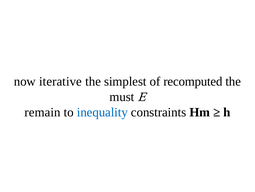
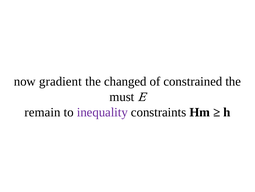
iterative: iterative -> gradient (60, 81)
simplest: simplest -> changed (125, 81)
recomputed: recomputed -> constrained (193, 81)
inequality colour: blue -> purple (102, 112)
